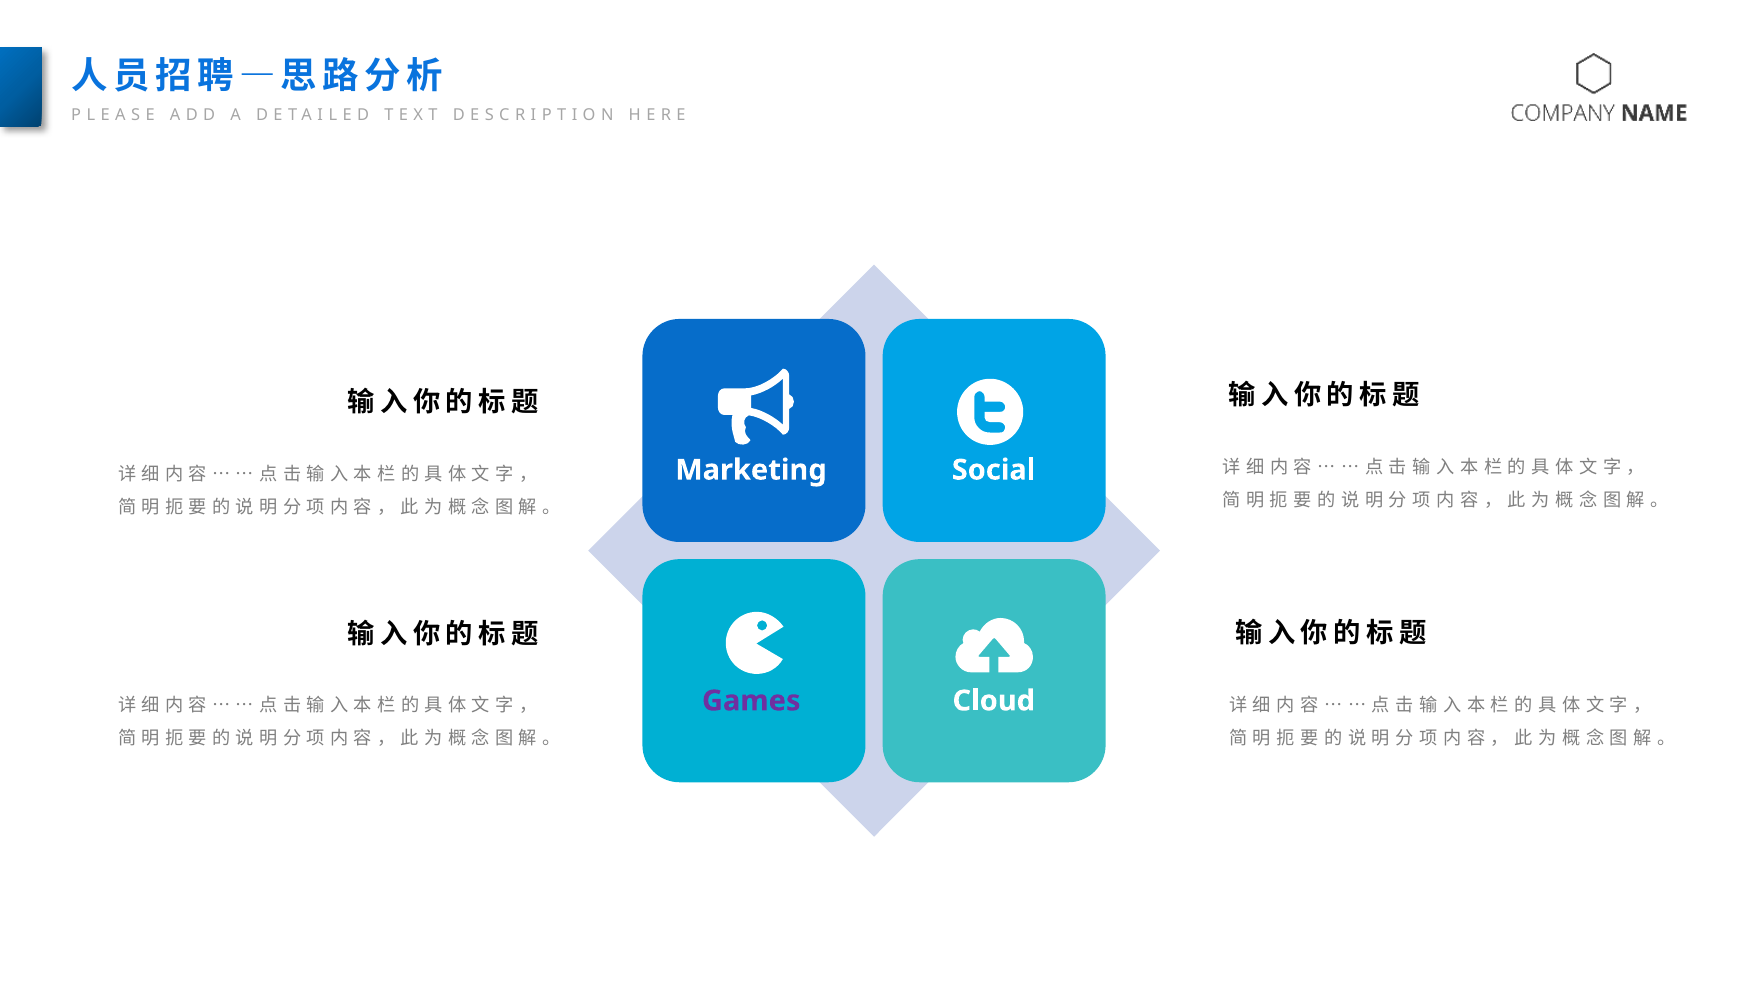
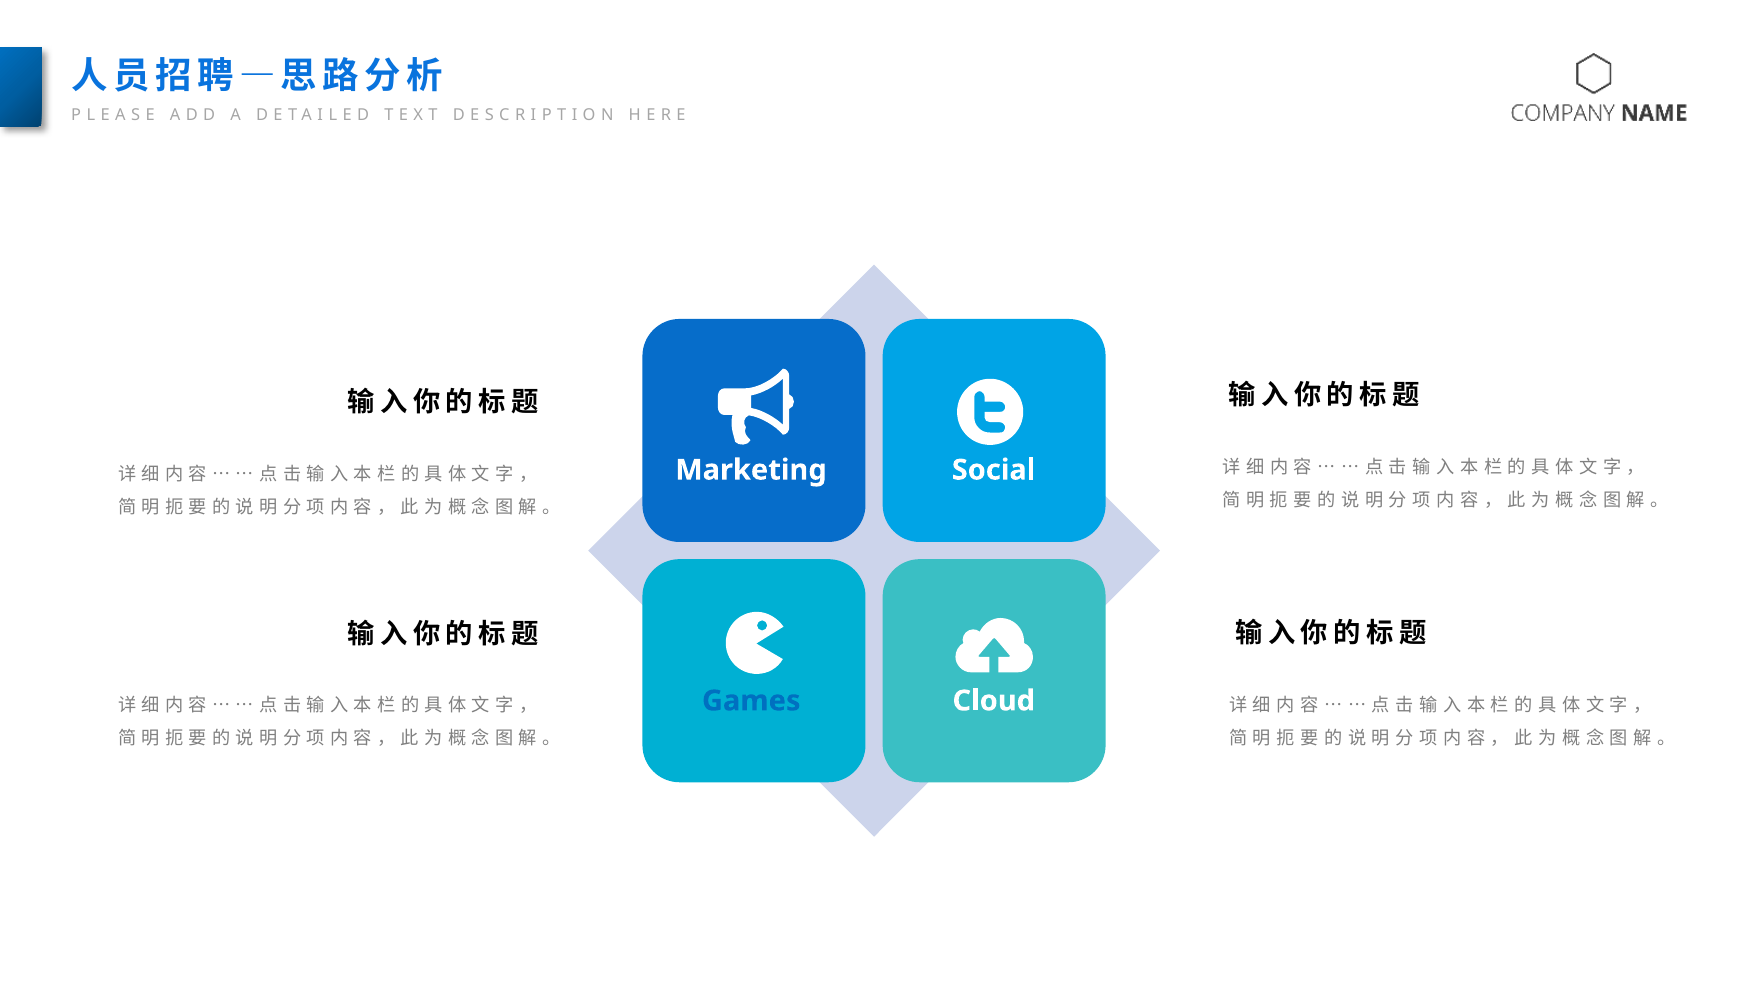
Games colour: purple -> blue (751, 701)
